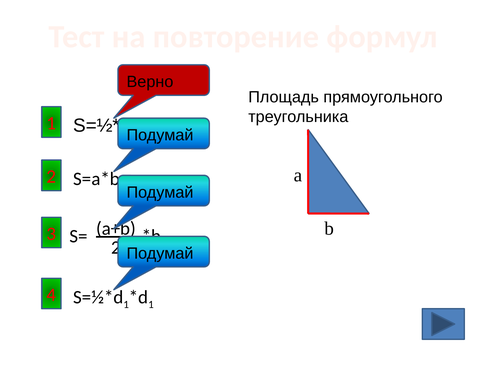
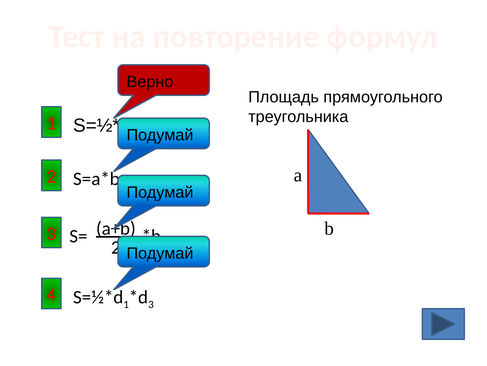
1: 1 -> 3 (151, 304)
